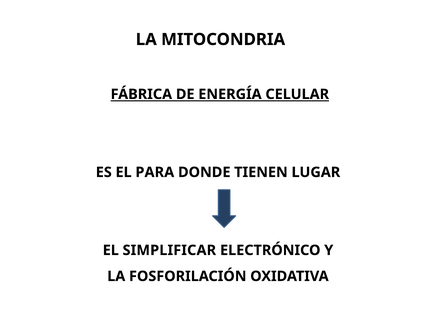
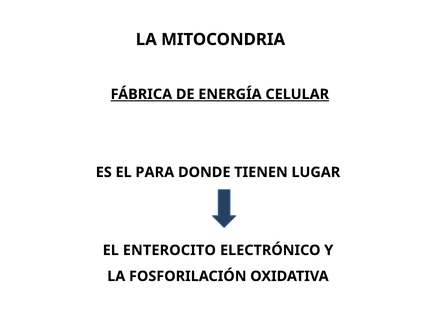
SIMPLIFICAR: SIMPLIFICAR -> ENTEROCITO (169, 250)
